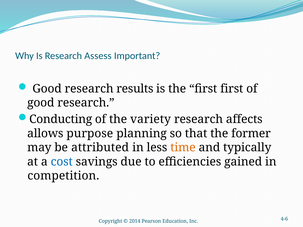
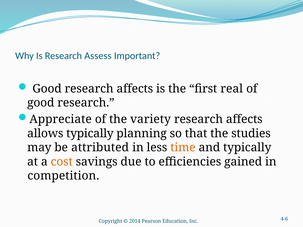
Good research results: results -> affects (135, 89)
first first: first -> real (232, 89)
Conducting: Conducting -> Appreciate (61, 119)
allows purpose: purpose -> typically (90, 134)
former: former -> studies (251, 134)
cost colour: blue -> orange (62, 162)
